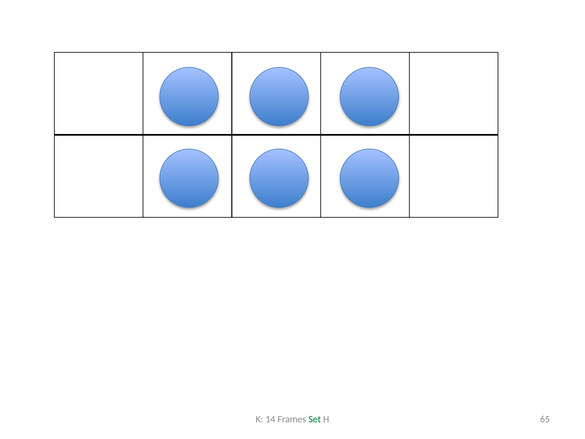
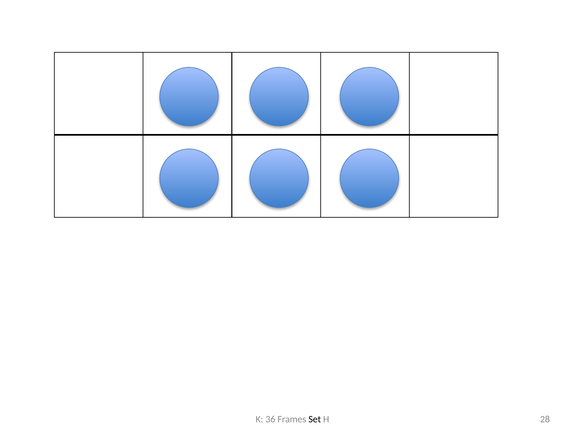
14: 14 -> 36 (270, 419)
Set colour: green -> black (315, 419)
65: 65 -> 28 (545, 419)
